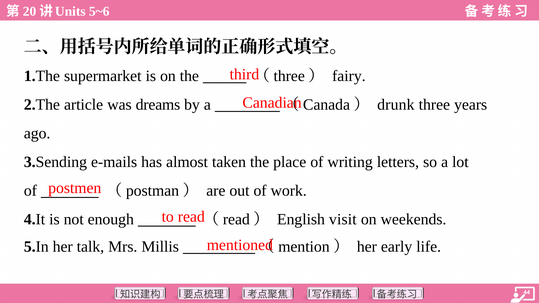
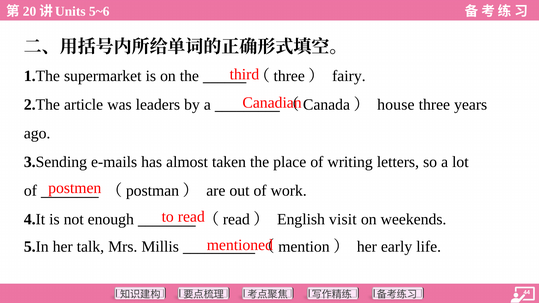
dreams: dreams -> leaders (158, 105)
drunk: drunk -> house (396, 105)
